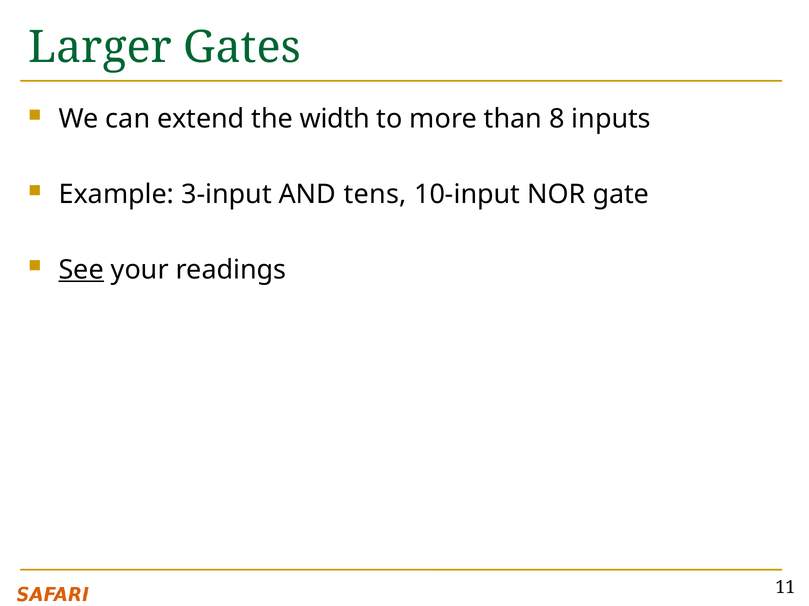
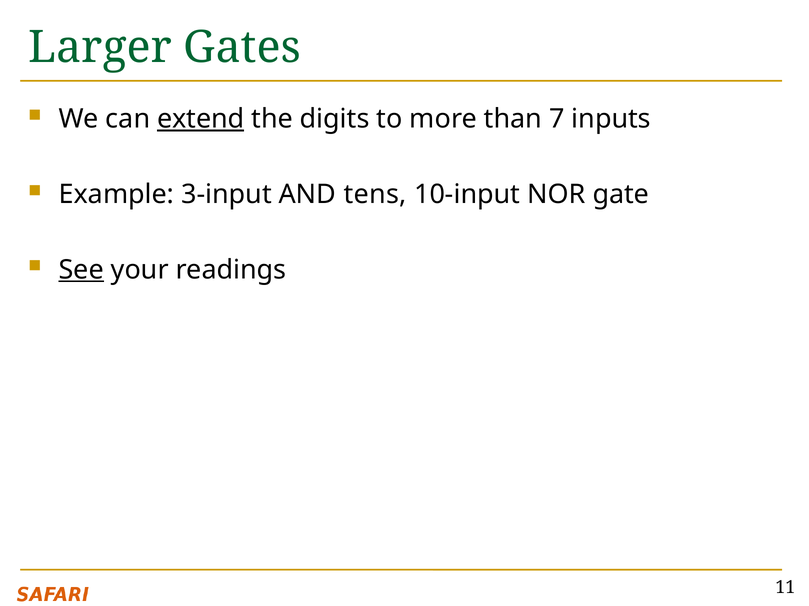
extend underline: none -> present (201, 119)
width: width -> digits (335, 119)
8: 8 -> 7 (557, 119)
